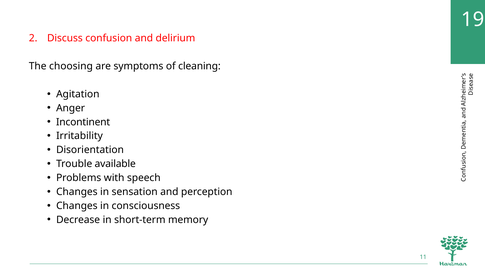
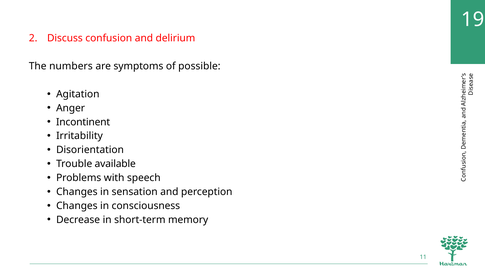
choosing: choosing -> numbers (71, 66)
cleaning: cleaning -> possible (199, 66)
